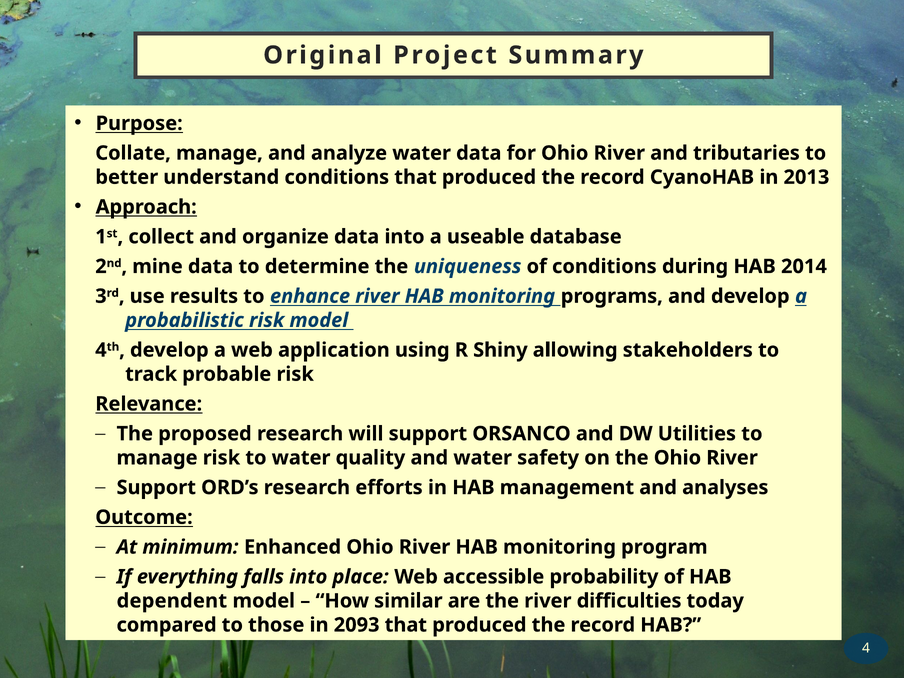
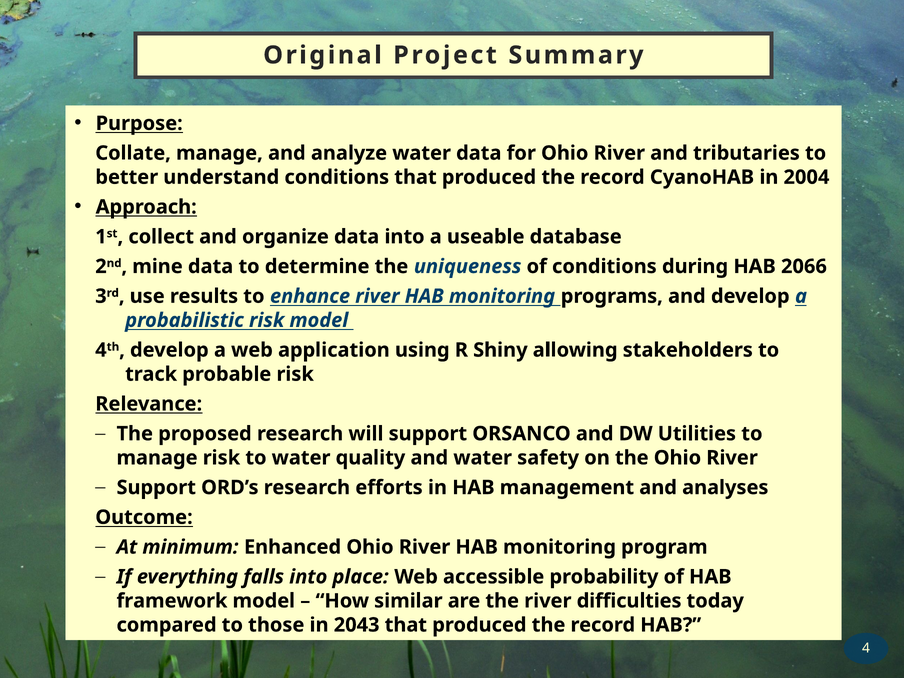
2013: 2013 -> 2004 (806, 177)
2014: 2014 -> 2066 (804, 266)
dependent: dependent -> framework (172, 601)
2093: 2093 -> 2043 (357, 625)
